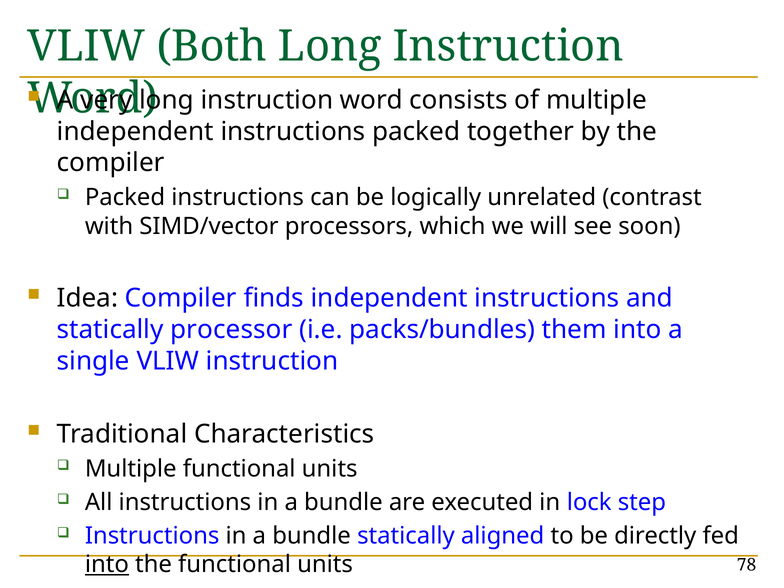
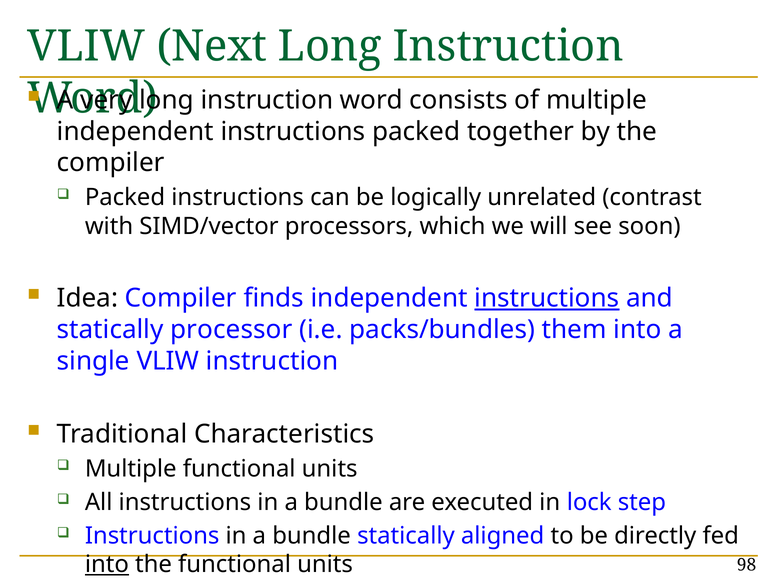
Both: Both -> Next (212, 46)
instructions underline: none -> present (547, 298)
78: 78 -> 98 (747, 565)
